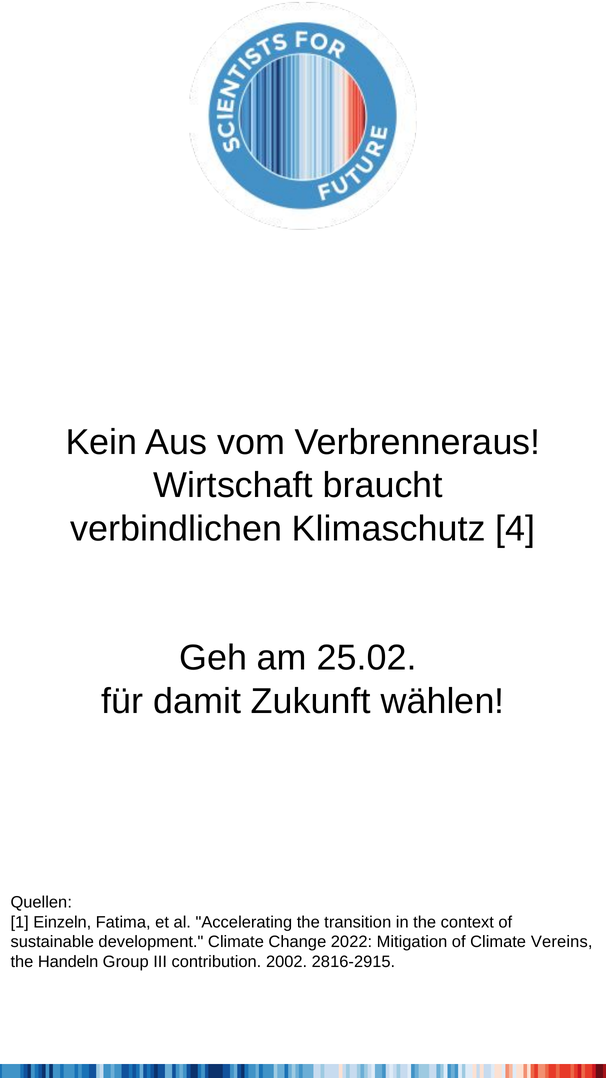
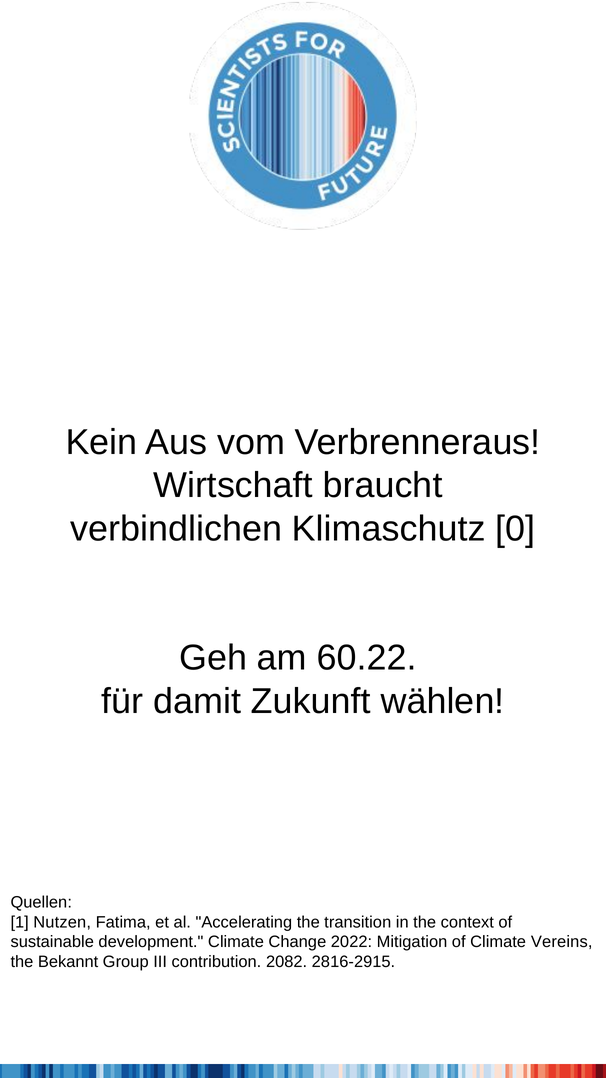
4: 4 -> 0 (515, 528)
25.02: 25.02 -> 60.22 (367, 658)
Einzeln: Einzeln -> Nutzen (62, 922)
Handeln: Handeln -> Bekannt (68, 961)
2002: 2002 -> 2082 (287, 961)
